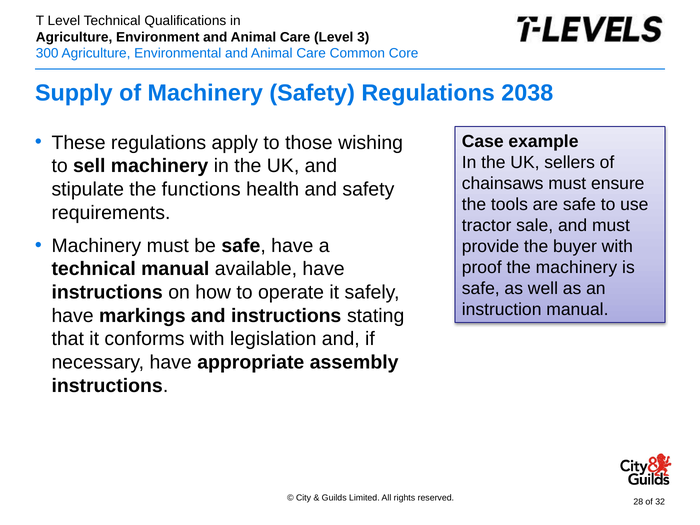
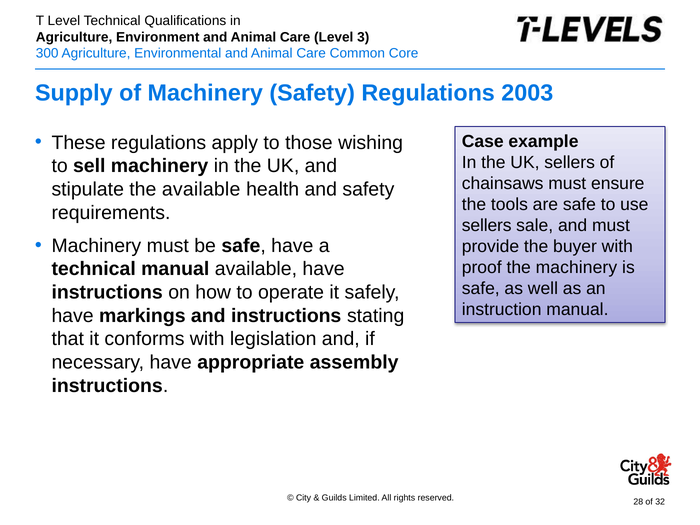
2038: 2038 -> 2003 (527, 93)
the functions: functions -> available (201, 189)
tractor: tractor -> sellers (487, 226)
